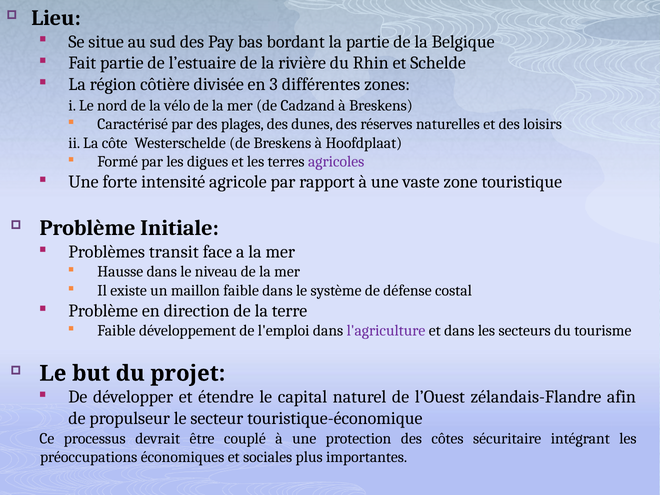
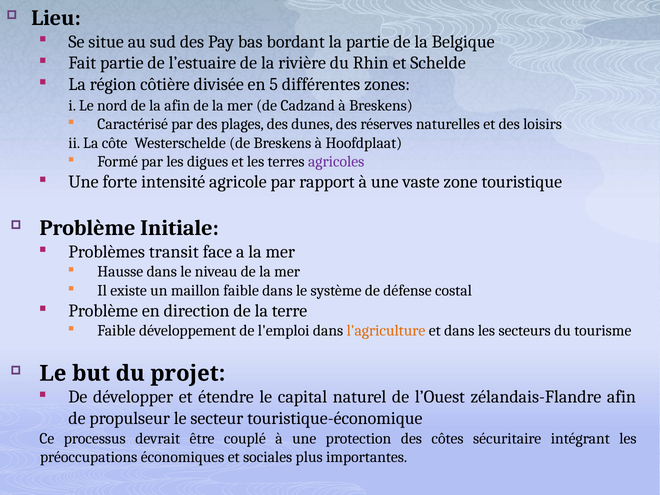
3: 3 -> 5 (274, 85)
la vélo: vélo -> afin (177, 105)
l'agriculture colour: purple -> orange (386, 331)
